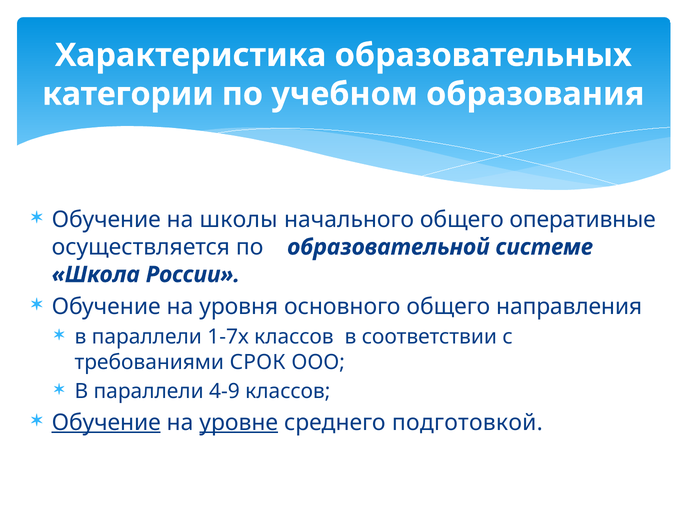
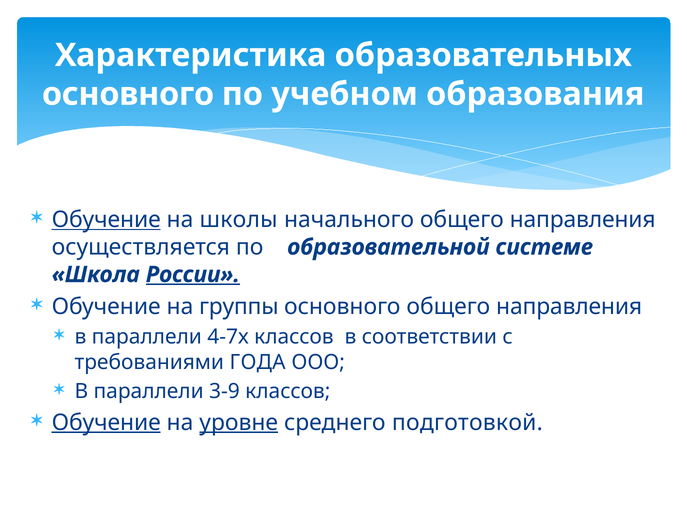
категории: категории -> основного (128, 94)
Обучение underline: none -> present (106, 220)
начального общего оперативные: оперативные -> направления (583, 220)
России underline: none -> present (193, 275)
уровня: уровня -> группы (239, 307)
1-7х: 1-7х -> 4-7х (228, 337)
СРОК: СРОК -> ГОДА (258, 362)
4-9: 4-9 -> 3-9 (224, 392)
